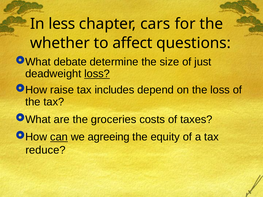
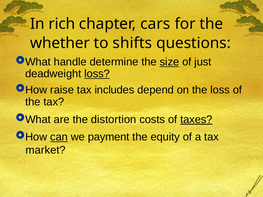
less: less -> rich (62, 24)
affect: affect -> shifts (132, 43)
debate: debate -> handle (70, 62)
size underline: none -> present (169, 62)
groceries: groceries -> distortion (114, 120)
taxes underline: none -> present (196, 120)
agreeing: agreeing -> payment (109, 137)
reduce: reduce -> market (46, 150)
